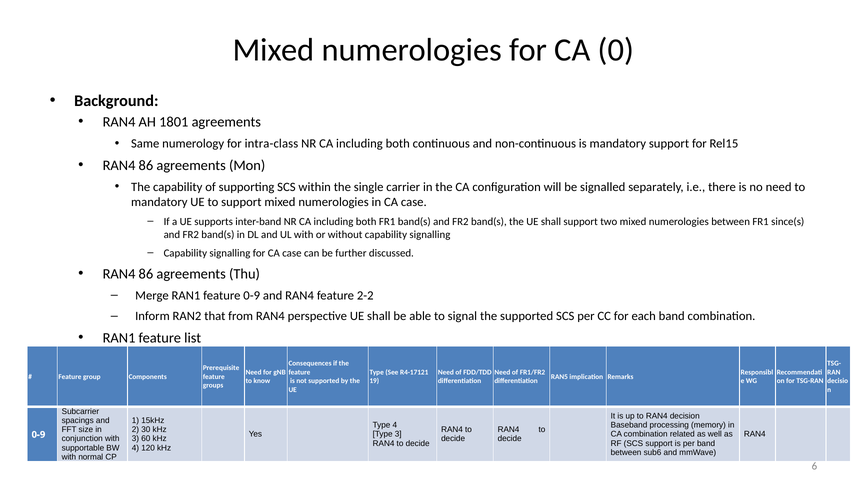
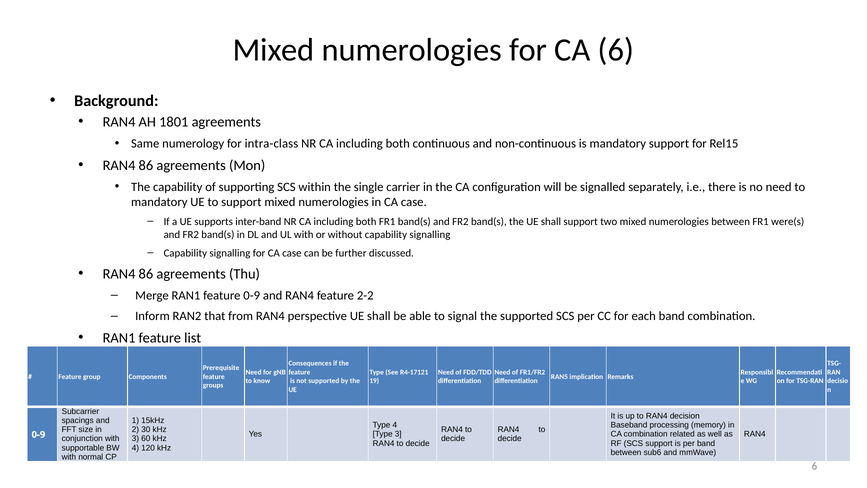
CA 0: 0 -> 6 (616, 50)
since(s: since(s -> were(s (788, 221)
